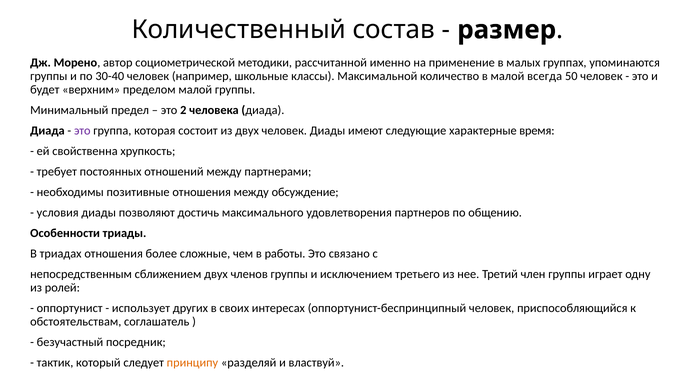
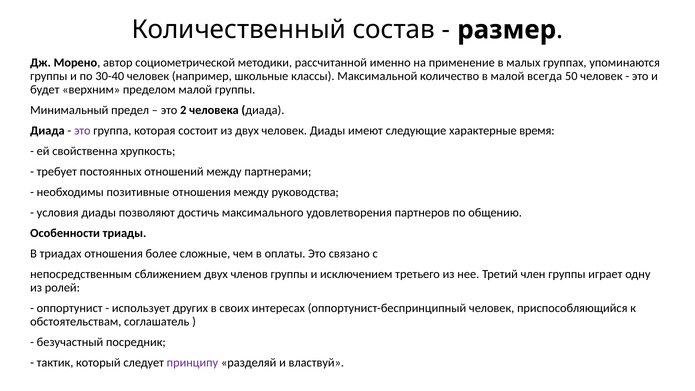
обсуждение: обсуждение -> руководства (305, 192)
работы: работы -> оплаты (285, 254)
принципу colour: orange -> purple (192, 363)
